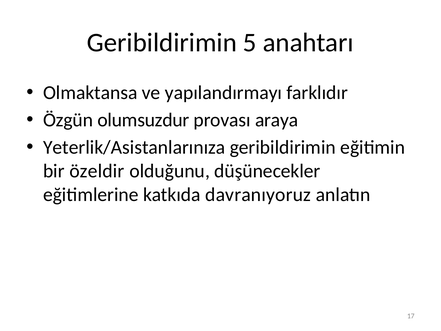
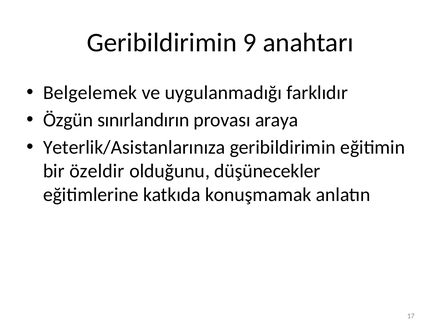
5: 5 -> 9 (250, 43)
Olmaktansa: Olmaktansa -> Belgelemek (90, 93)
yapılandırmayı: yapılandırmayı -> uygulanmadığı (223, 93)
olumsuzdur: olumsuzdur -> sınırlandırın (143, 120)
davranıyoruz: davranıyoruz -> konuşmamak (258, 194)
